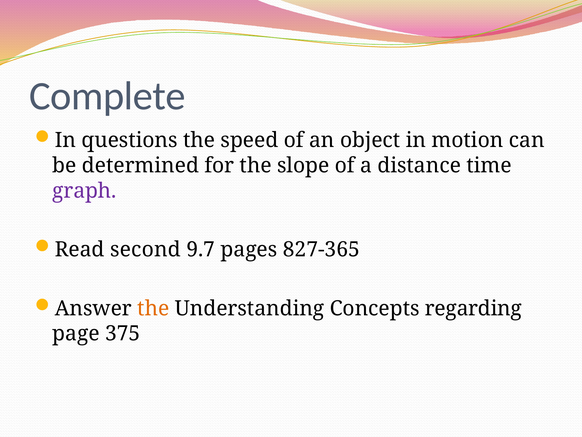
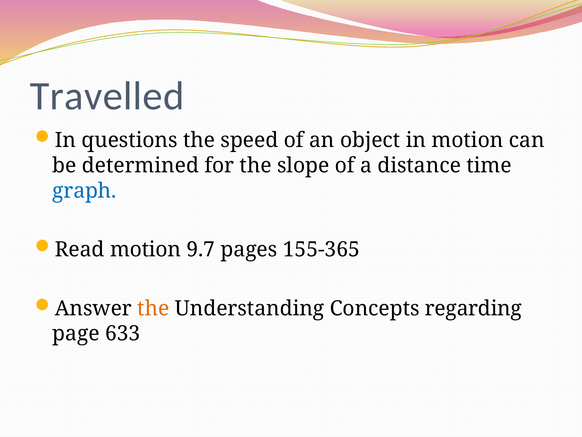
Complete: Complete -> Travelled (107, 96)
graph colour: purple -> blue (84, 191)
Read second: second -> motion (146, 249)
827-365: 827-365 -> 155-365 (321, 249)
375: 375 -> 633 (123, 333)
